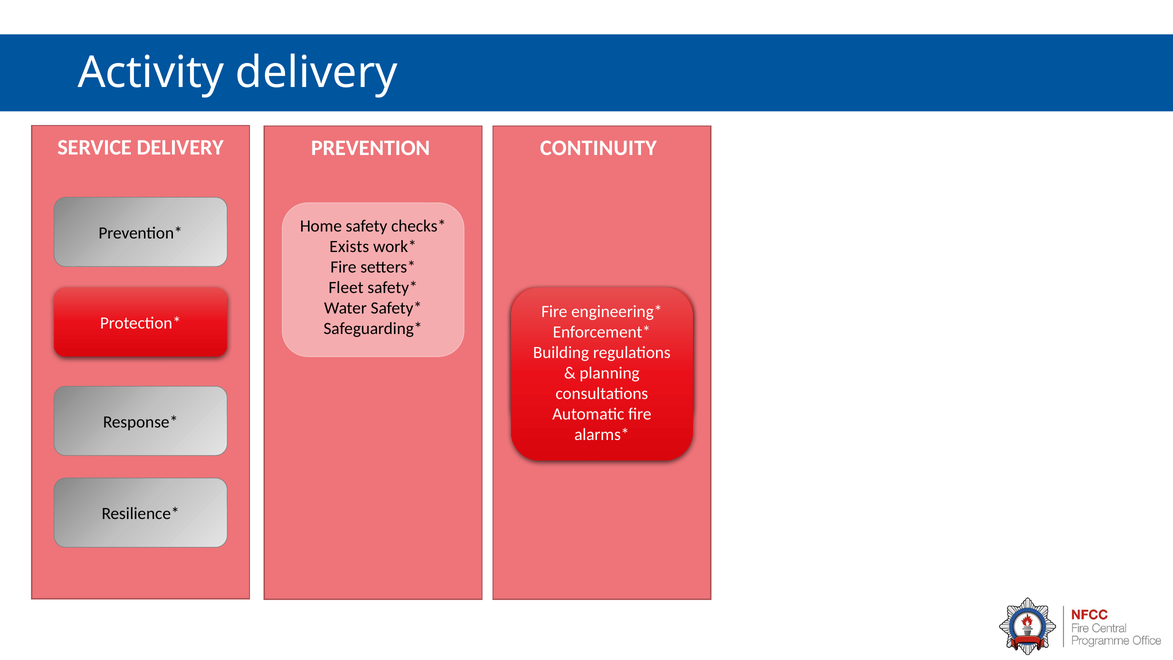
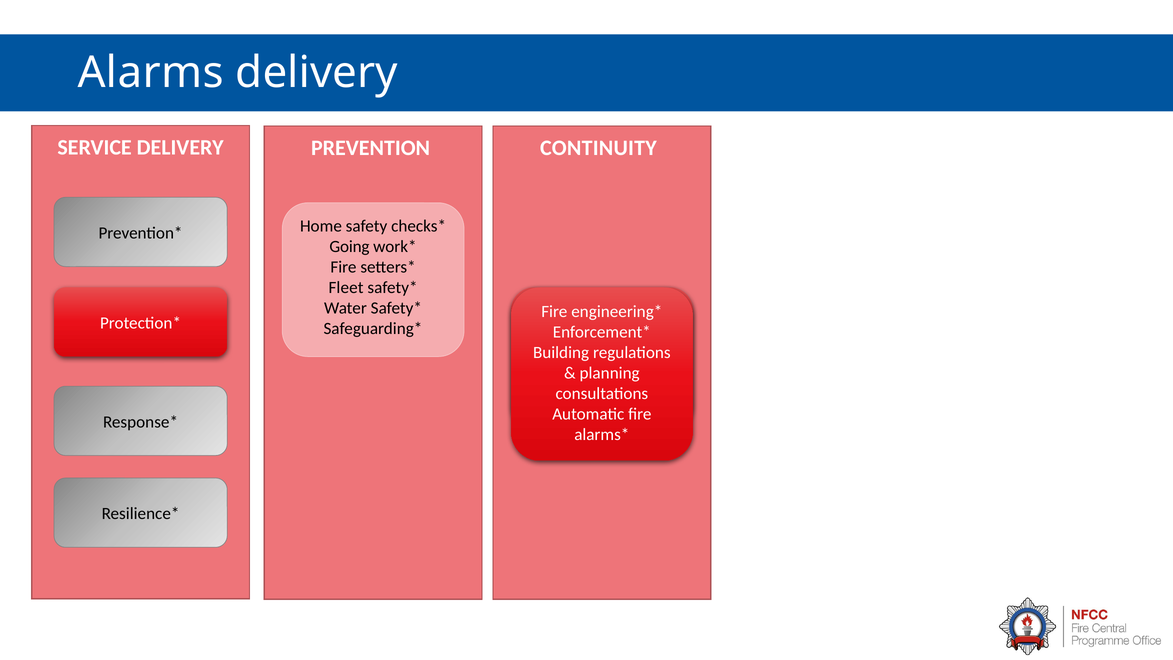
Activity: Activity -> Alarms (151, 73)
Exists: Exists -> Going (349, 247)
